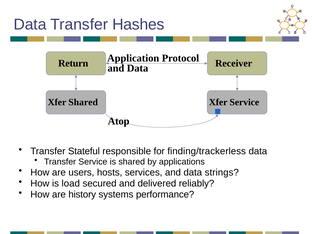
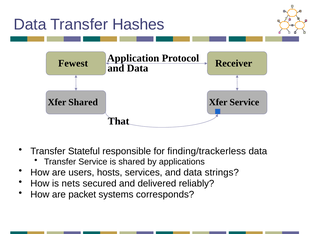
Return: Return -> Fewest (73, 63)
Atop: Atop -> That (119, 121)
load: load -> nets (71, 184)
history: history -> packet (82, 195)
performance: performance -> corresponds (165, 195)
